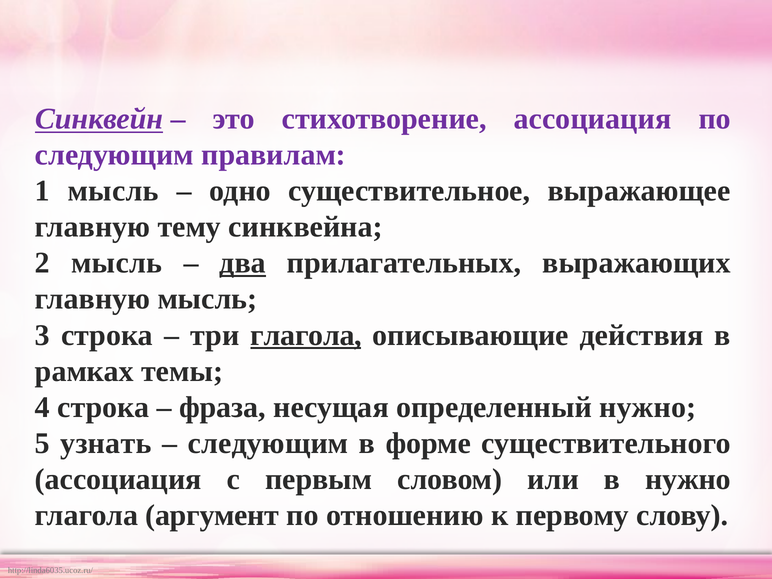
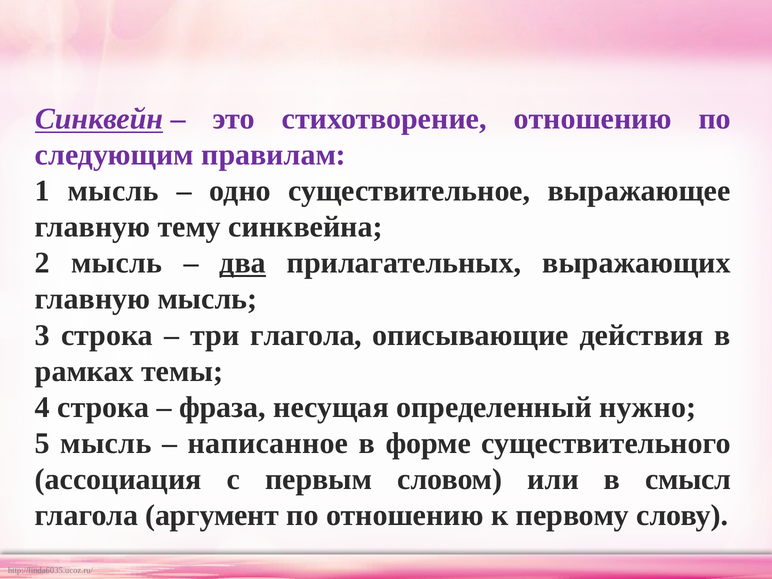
стихотворение ассоциация: ассоциация -> отношению (593, 119)
глагола underline: present -> none (306, 335)
5 узнать: узнать -> мысль (106, 443)
следующим: следующим -> написанное (268, 443)
в нужно: нужно -> смысл (688, 479)
